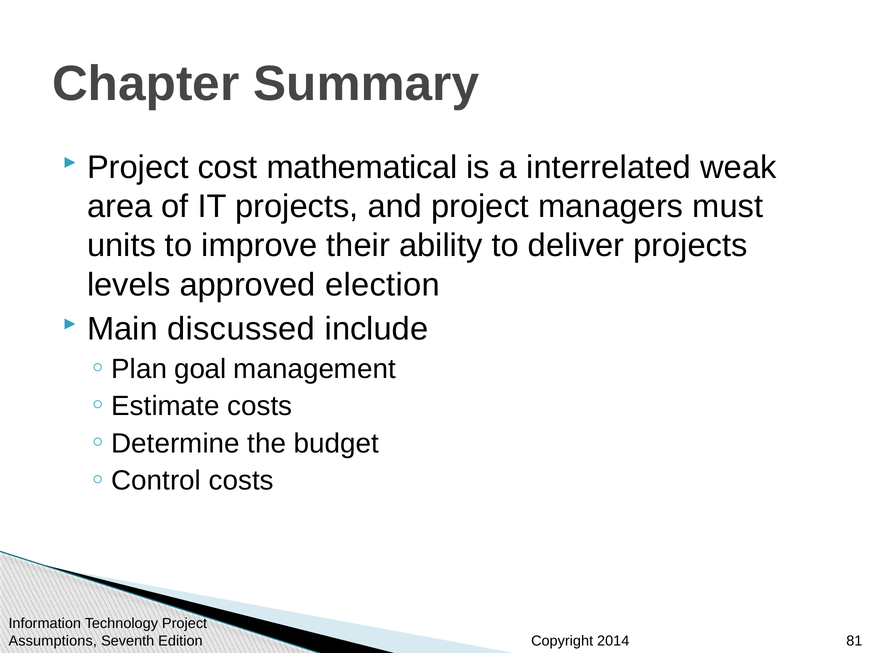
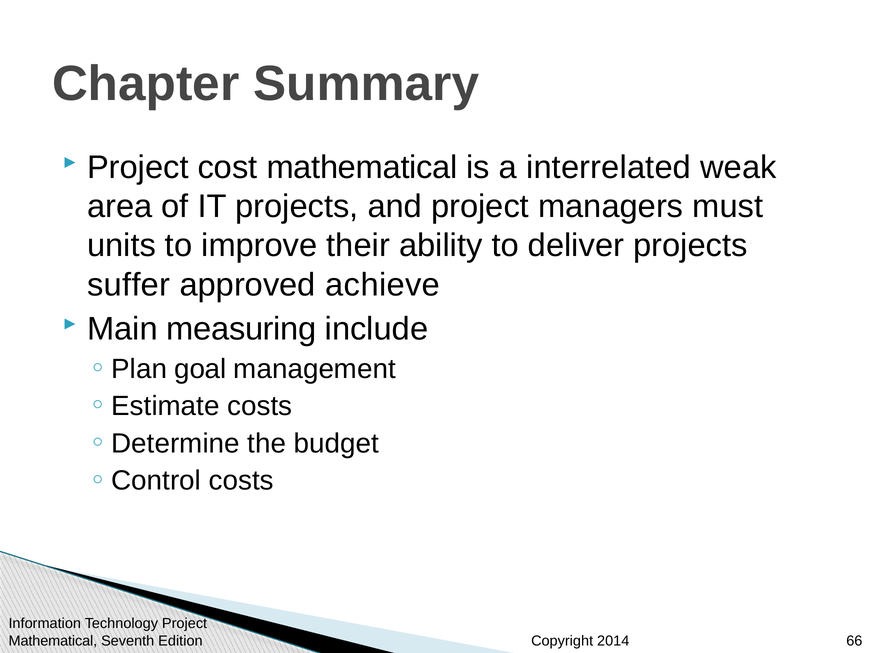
levels: levels -> suffer (129, 285)
election: election -> achieve (383, 285)
discussed: discussed -> measuring (241, 329)
Assumptions: Assumptions -> Mathematical (53, 641)
81: 81 -> 66 (854, 641)
